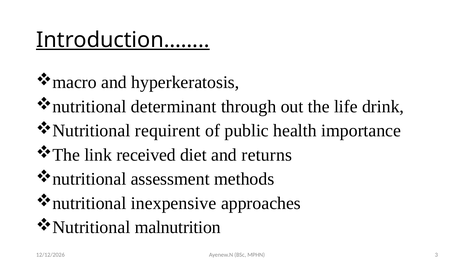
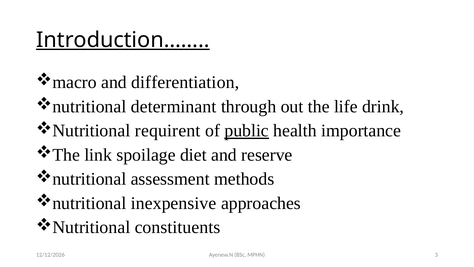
hyperkeratosis: hyperkeratosis -> differentiation (185, 82)
public underline: none -> present (247, 131)
received: received -> spoilage (146, 155)
returns: returns -> reserve (267, 155)
malnutrition: malnutrition -> constituents (178, 227)
